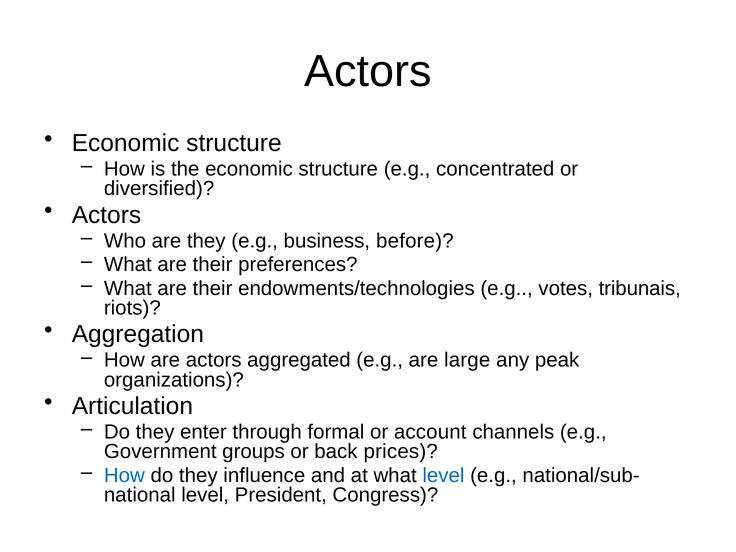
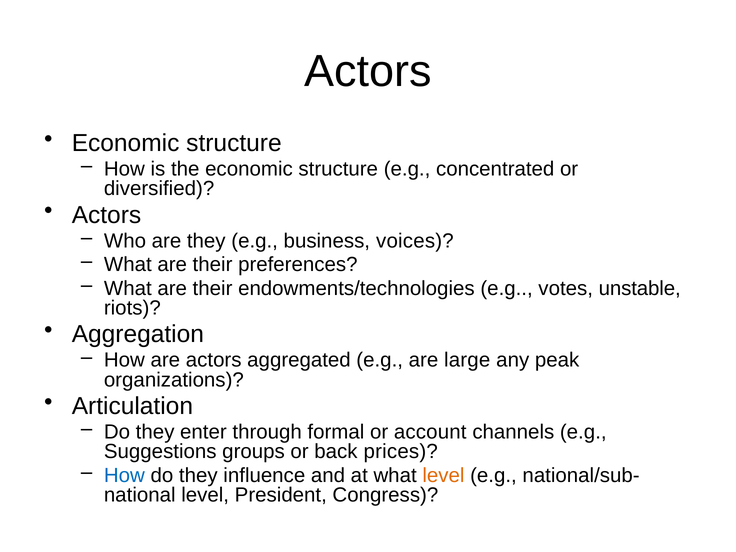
before: before -> voices (415, 241)
tribunais: tribunais -> unstable (640, 288)
Government: Government -> Suggestions (160, 452)
level colour: blue -> orange (443, 475)
